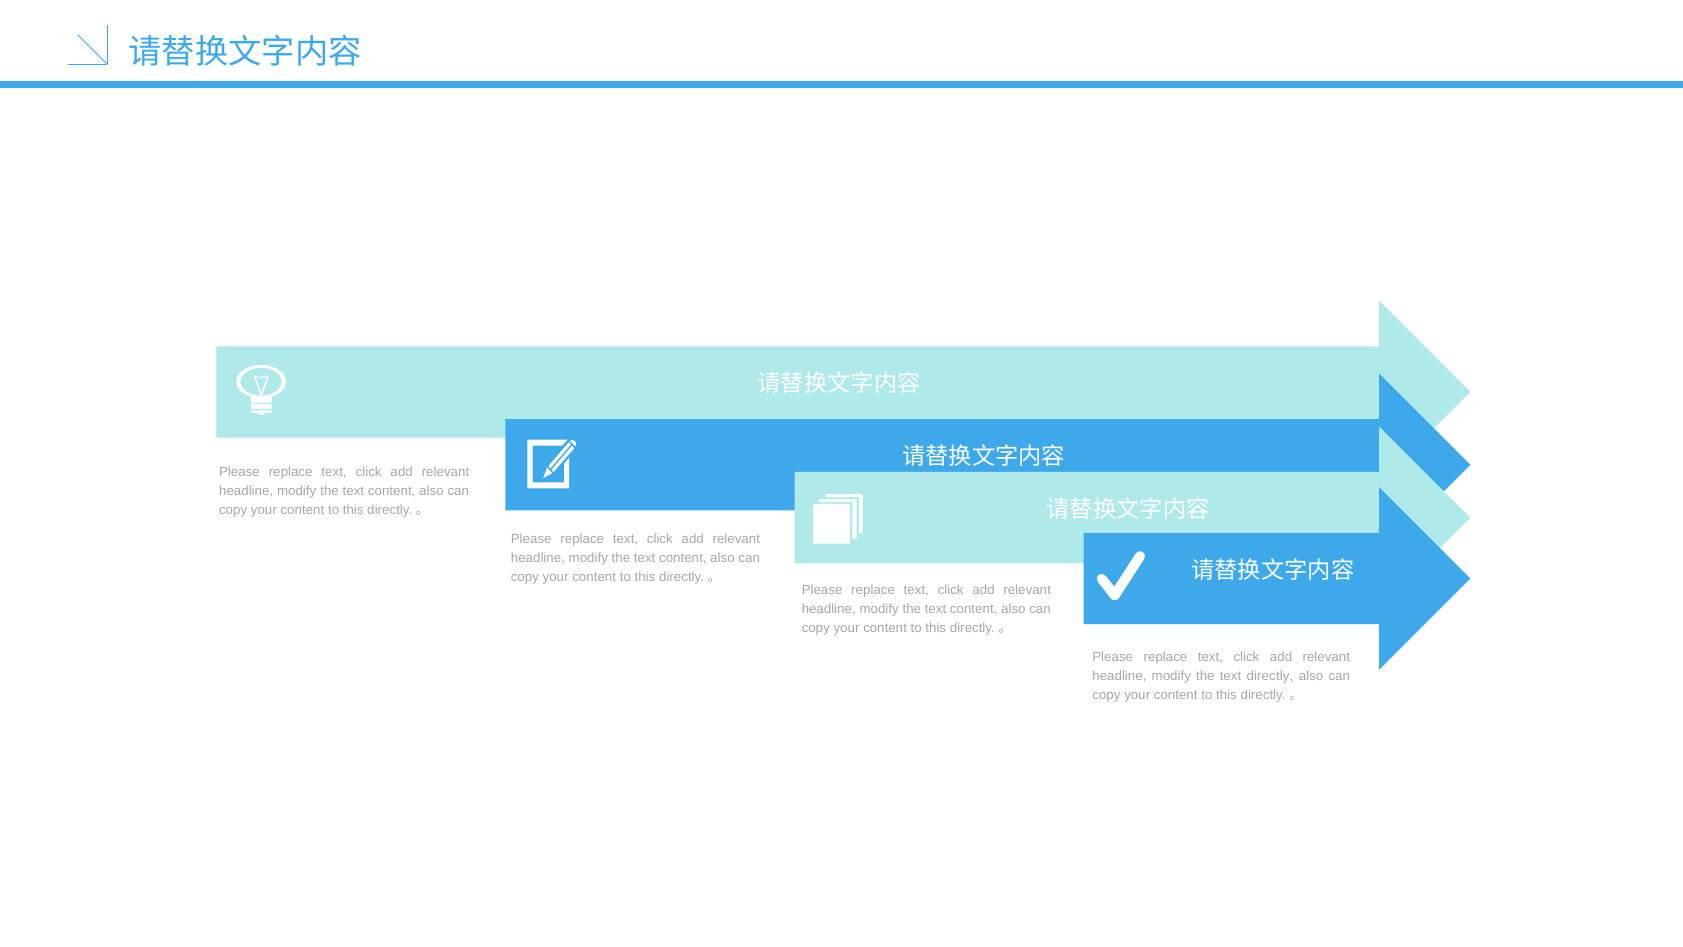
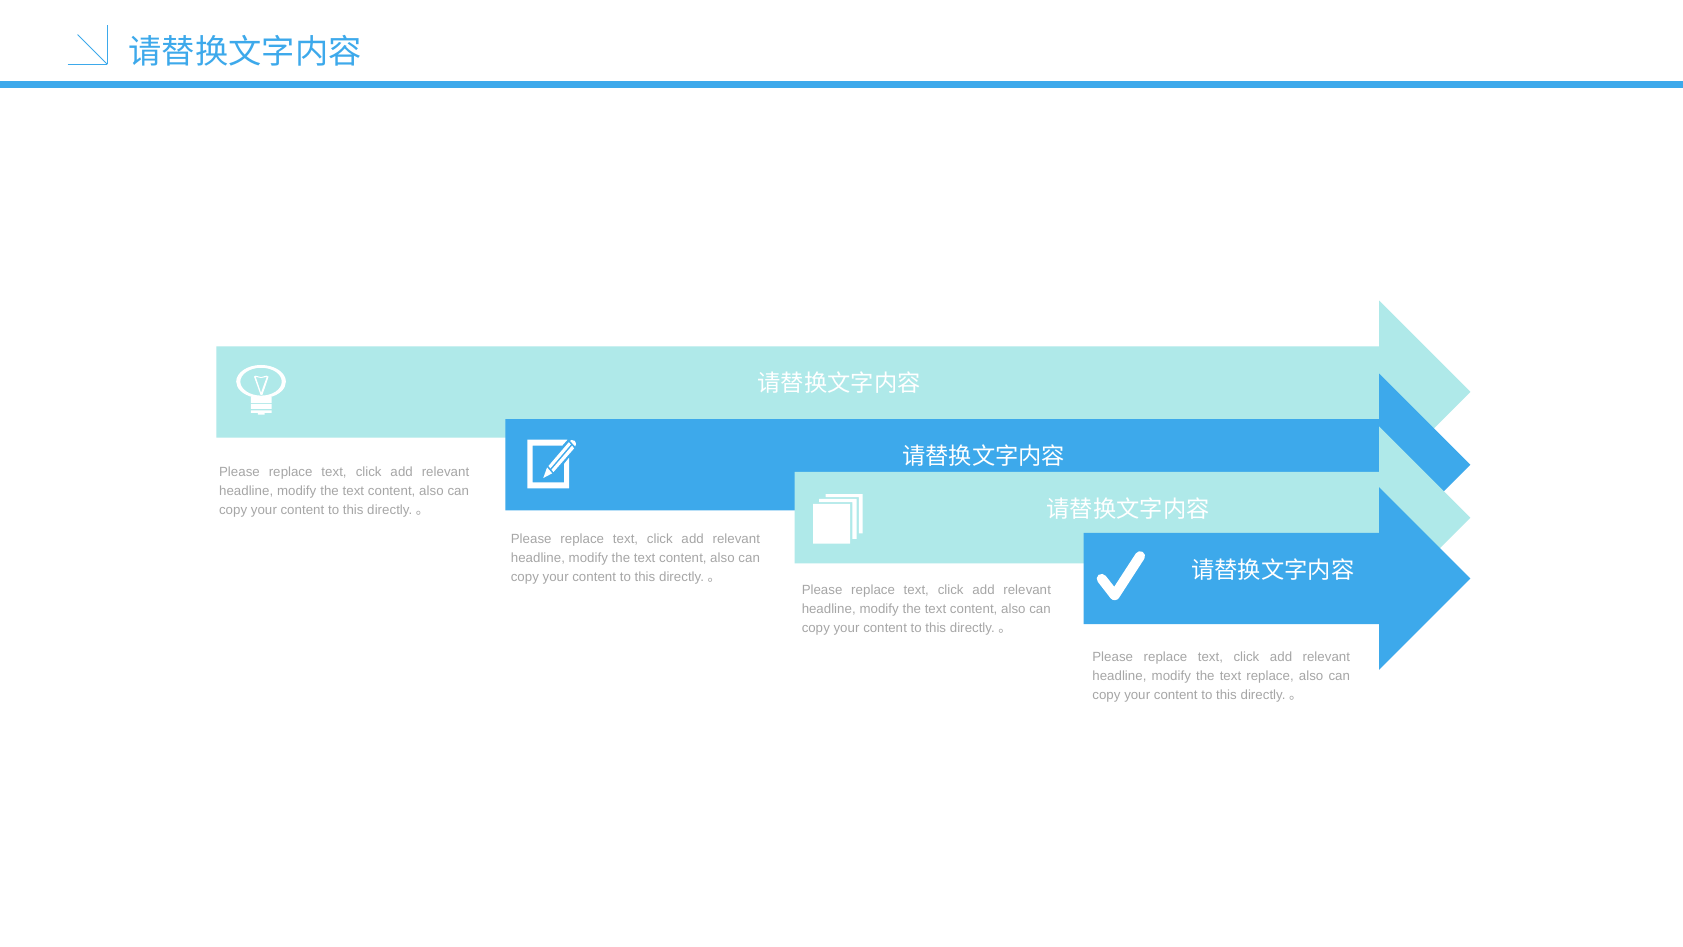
text directly: directly -> replace (1270, 676)
